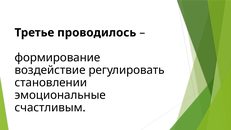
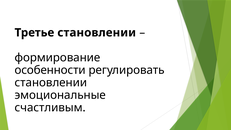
Третье проводилось: проводилось -> становлении (97, 33)
воздействие: воздействие -> особенности (50, 70)
